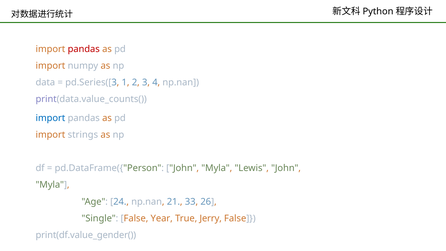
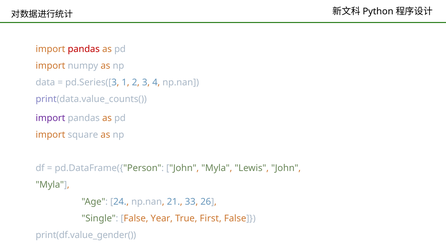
import colour: blue -> purple (50, 118)
strings: strings -> square (83, 135)
Jerry: Jerry -> First (211, 218)
